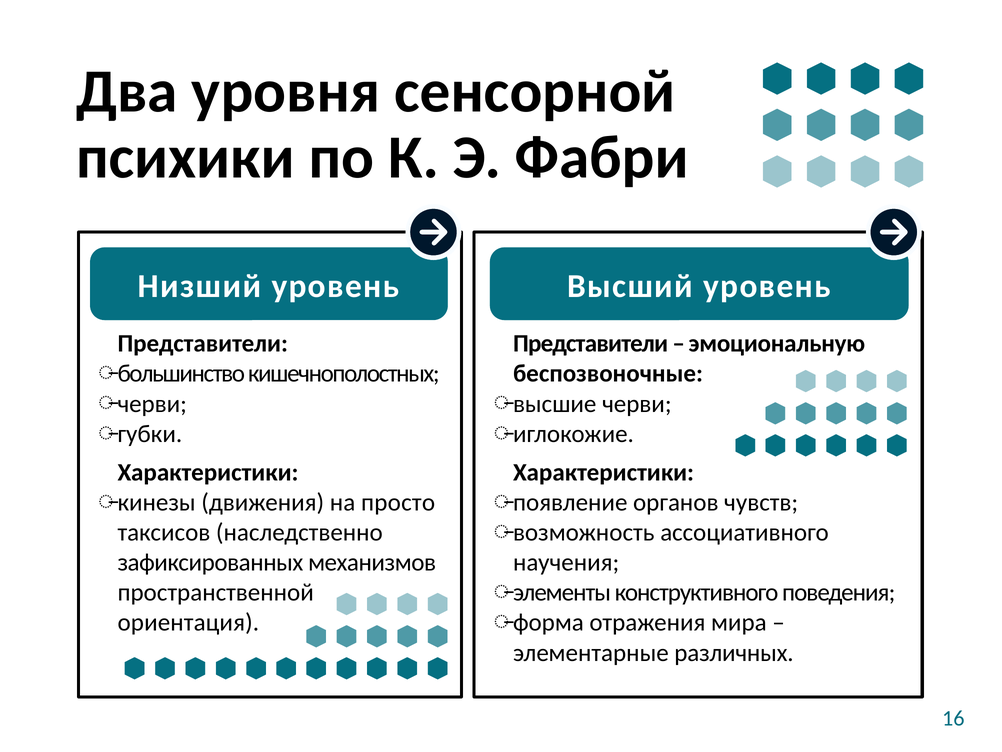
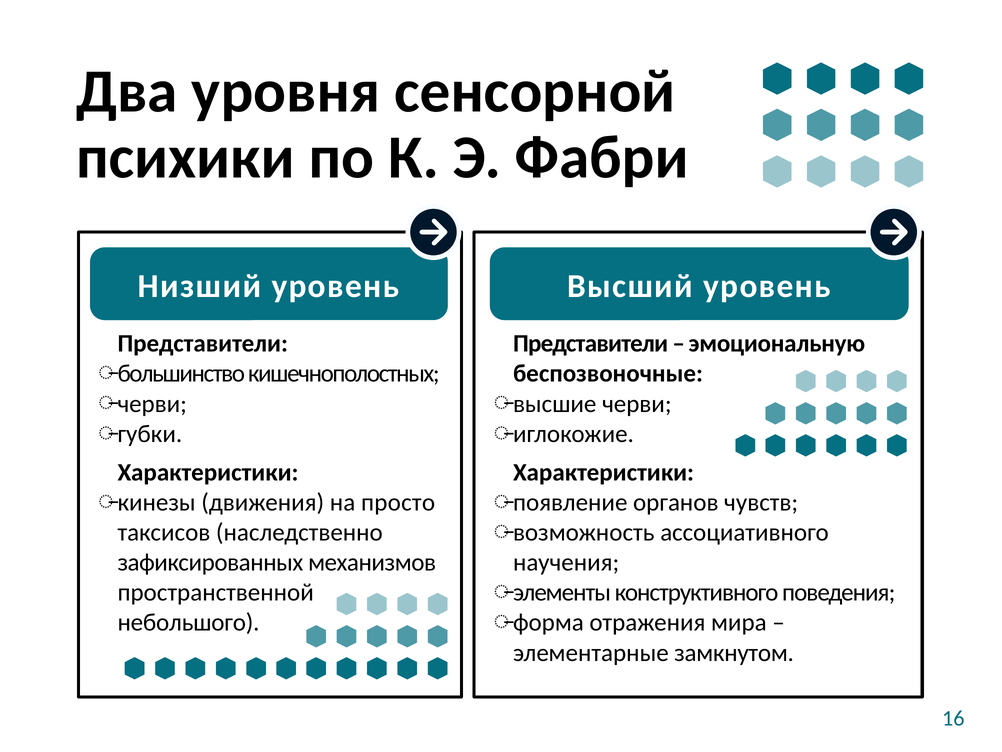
ориентация: ориентация -> небольшого (189, 622)
различных: различных -> замкнутом (734, 652)
